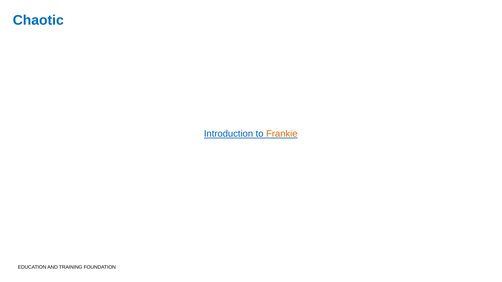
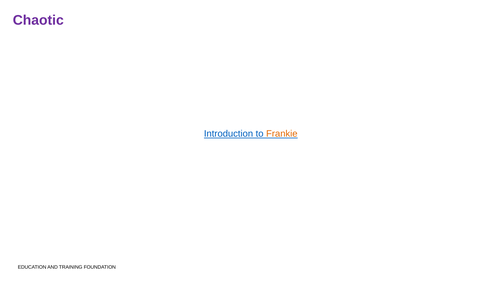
Chaotic colour: blue -> purple (38, 20)
